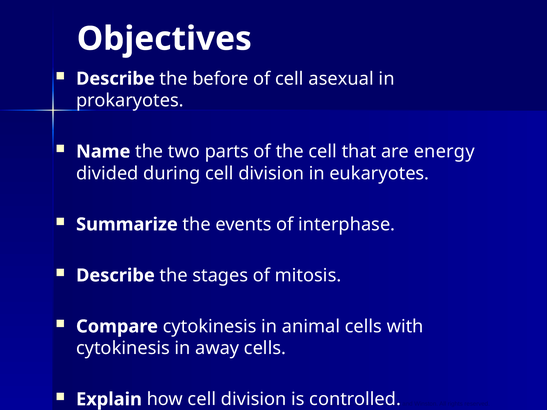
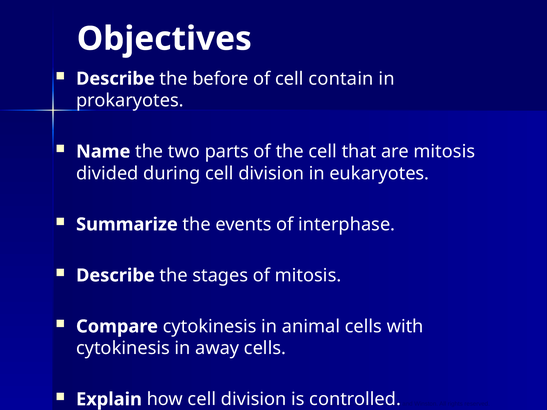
asexual: asexual -> contain (341, 79)
are energy: energy -> mitosis (444, 152)
